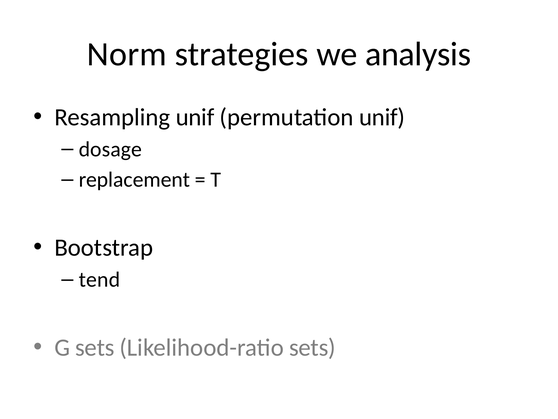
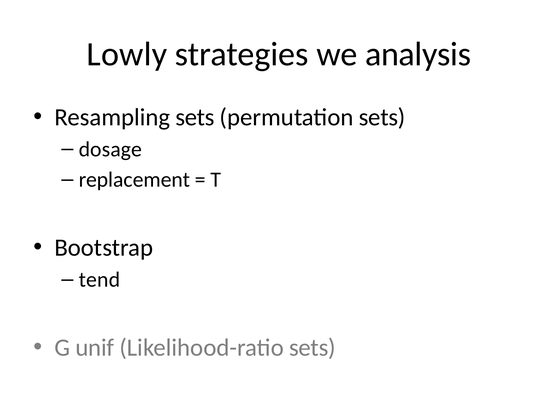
Norm: Norm -> Lowly (127, 54)
Resampling unif: unif -> sets (195, 117)
permutation unif: unif -> sets (382, 117)
G sets: sets -> unif (95, 347)
